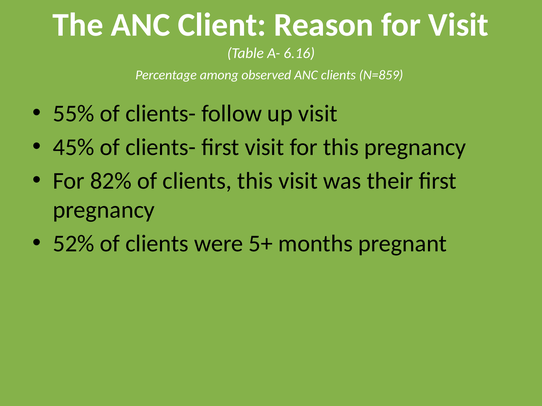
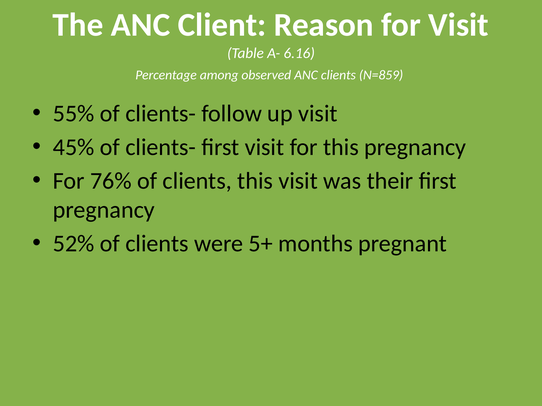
82%: 82% -> 76% (111, 181)
